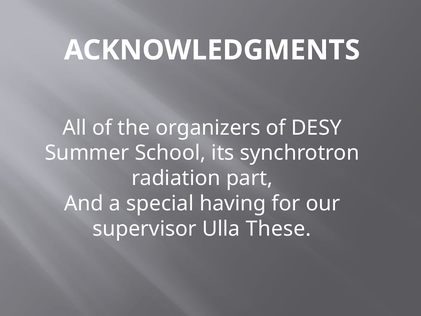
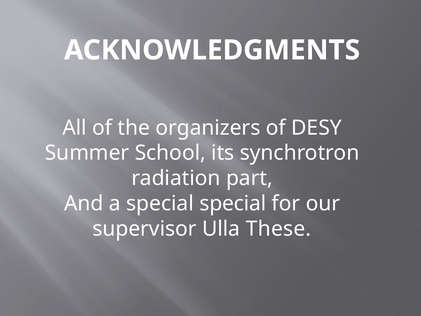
special having: having -> special (233, 203)
